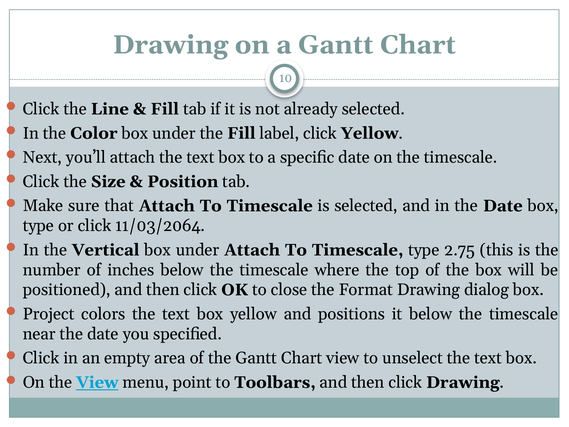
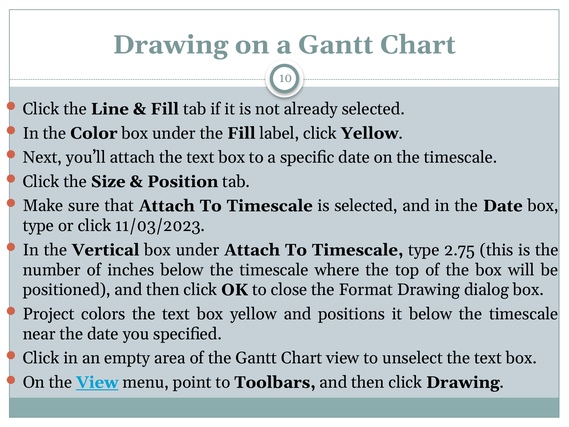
11/03/2064: 11/03/2064 -> 11/03/2023 (160, 226)
